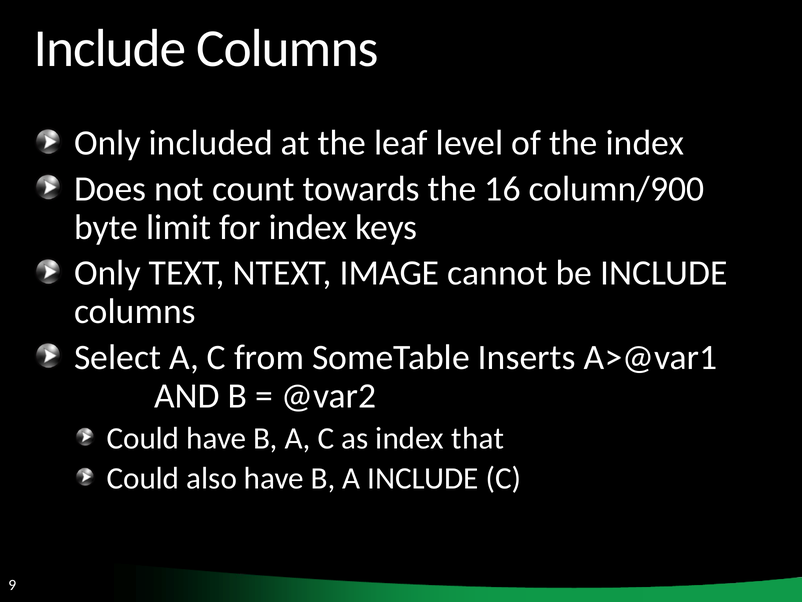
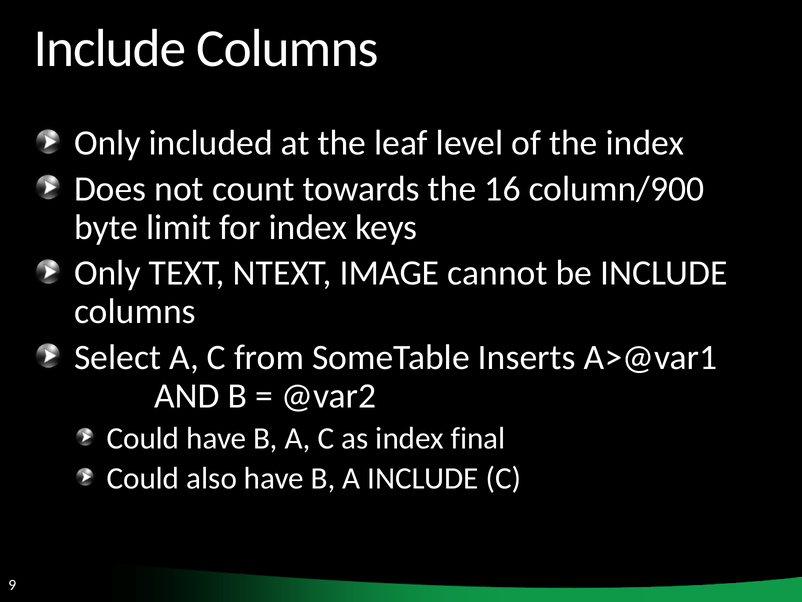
that: that -> final (478, 438)
